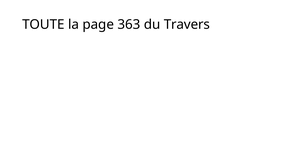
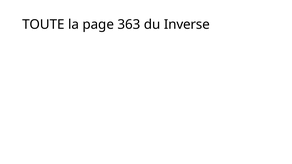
Travers: Travers -> Inverse (187, 25)
